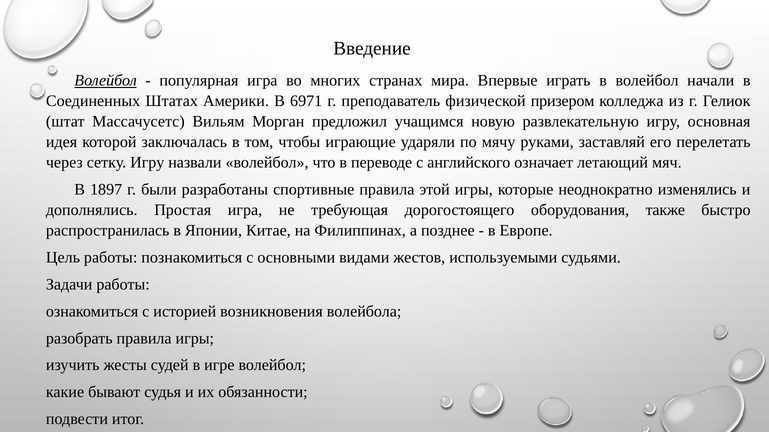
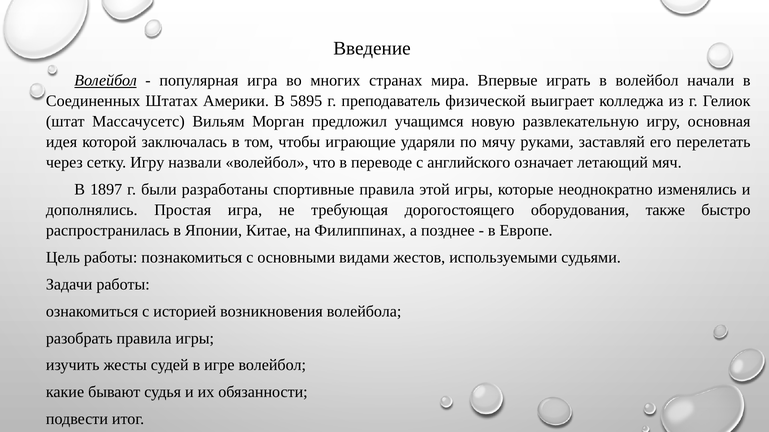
6971: 6971 -> 5895 (306, 101)
призером: призером -> выиграет (562, 101)
